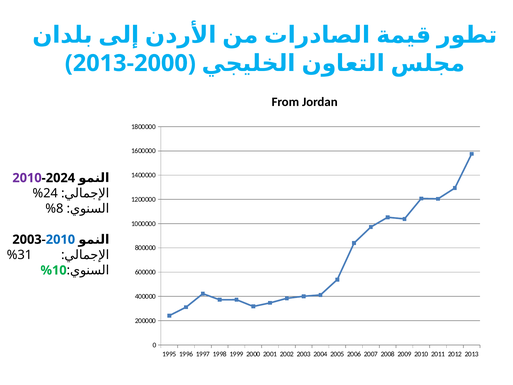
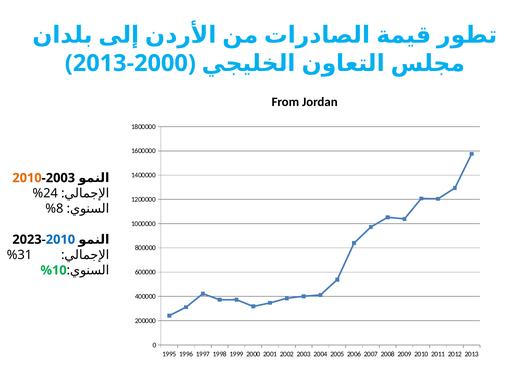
2010 colour: purple -> orange (27, 178)
2024: 2024 -> 2003 (60, 178)
2003: 2003 -> 2023 (27, 239)
